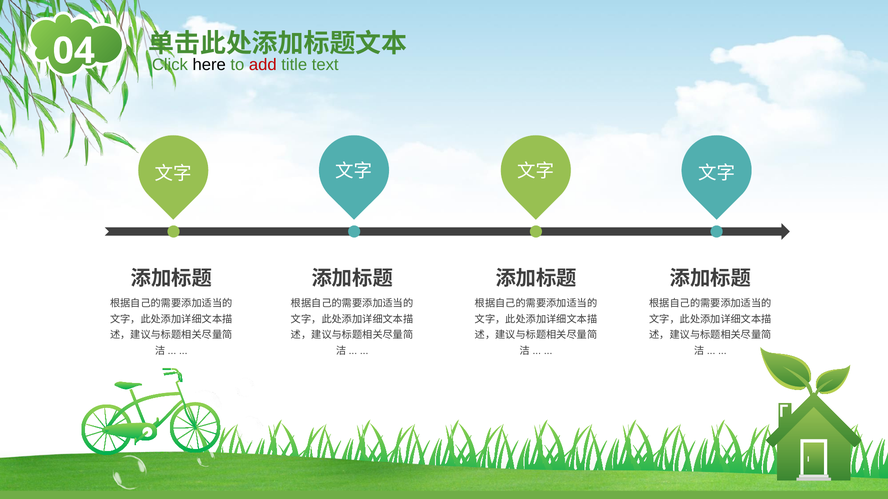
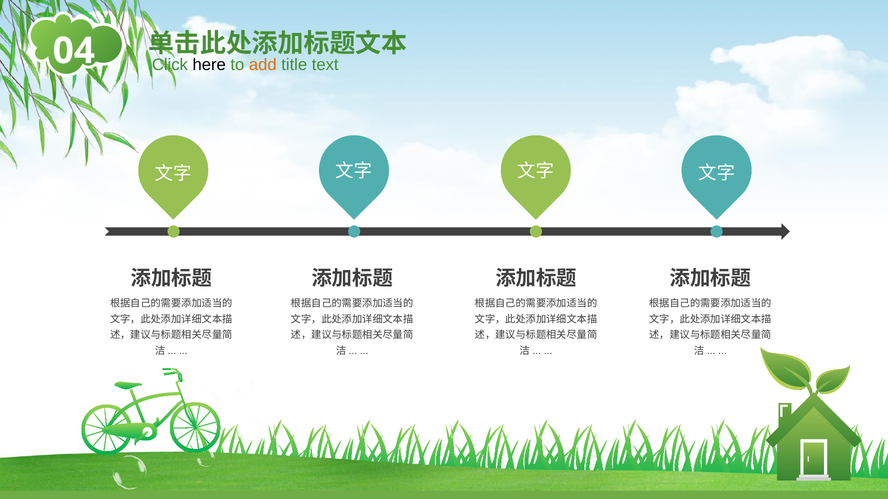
add colour: red -> orange (263, 65)
